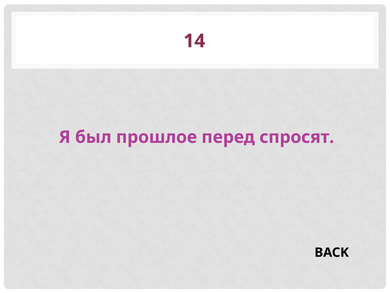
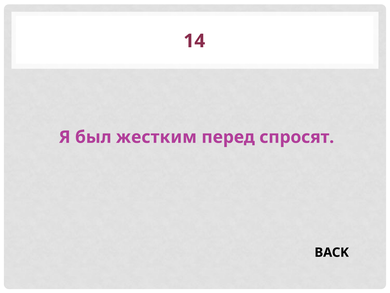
прошлое: прошлое -> жестким (156, 137)
